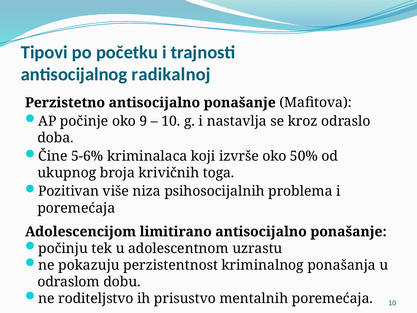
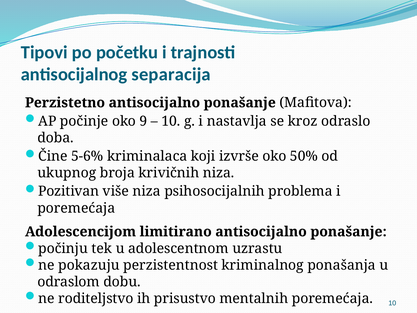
radikalnoj: radikalnoj -> separacija (171, 74)
krivičnih toga: toga -> niza (219, 173)
